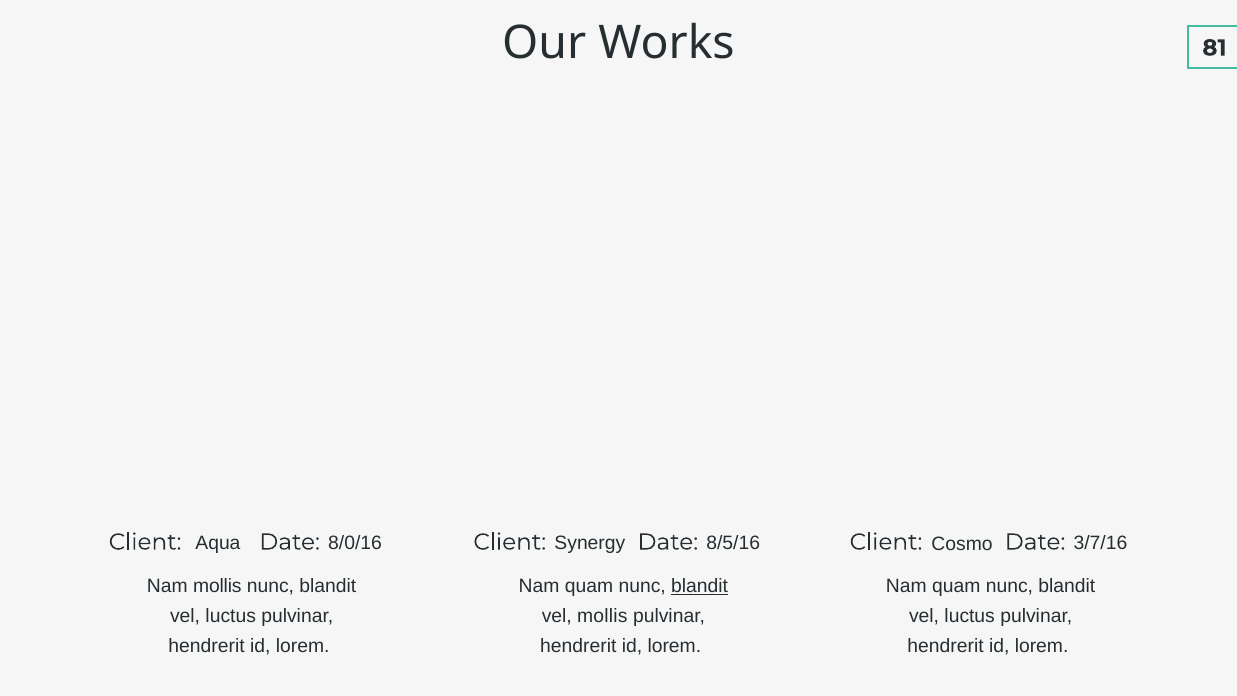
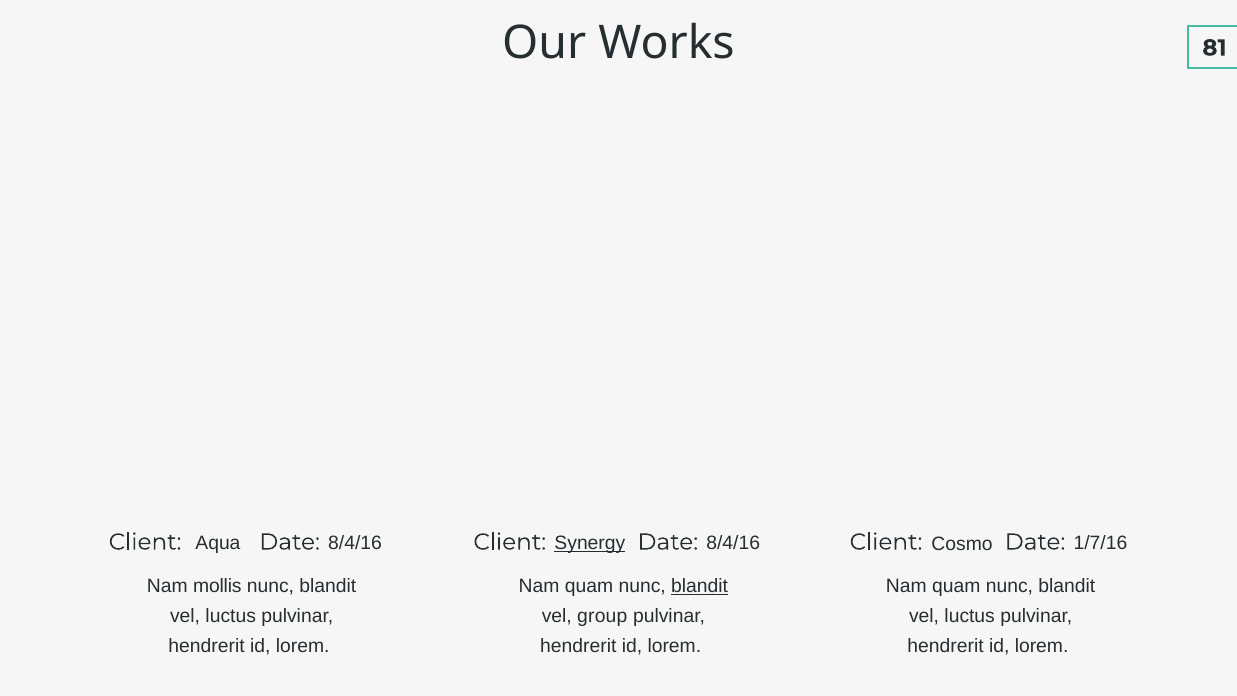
Synergy underline: none -> present (590, 543)
8/0/16: 8/0/16 -> 8/4/16 (355, 543)
8/5/16: 8/5/16 -> 8/4/16 (733, 543)
3/7/16: 3/7/16 -> 1/7/16 (1100, 543)
vel mollis: mollis -> group (602, 616)
